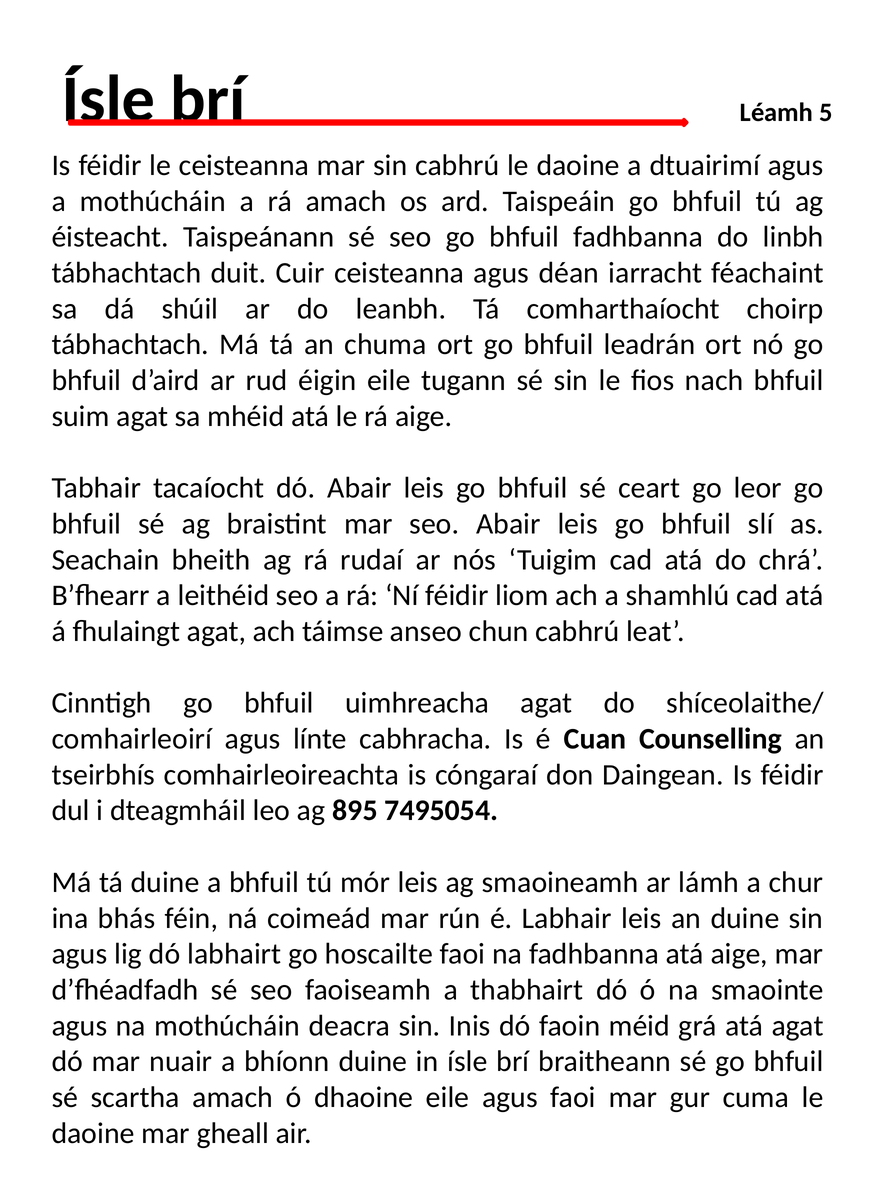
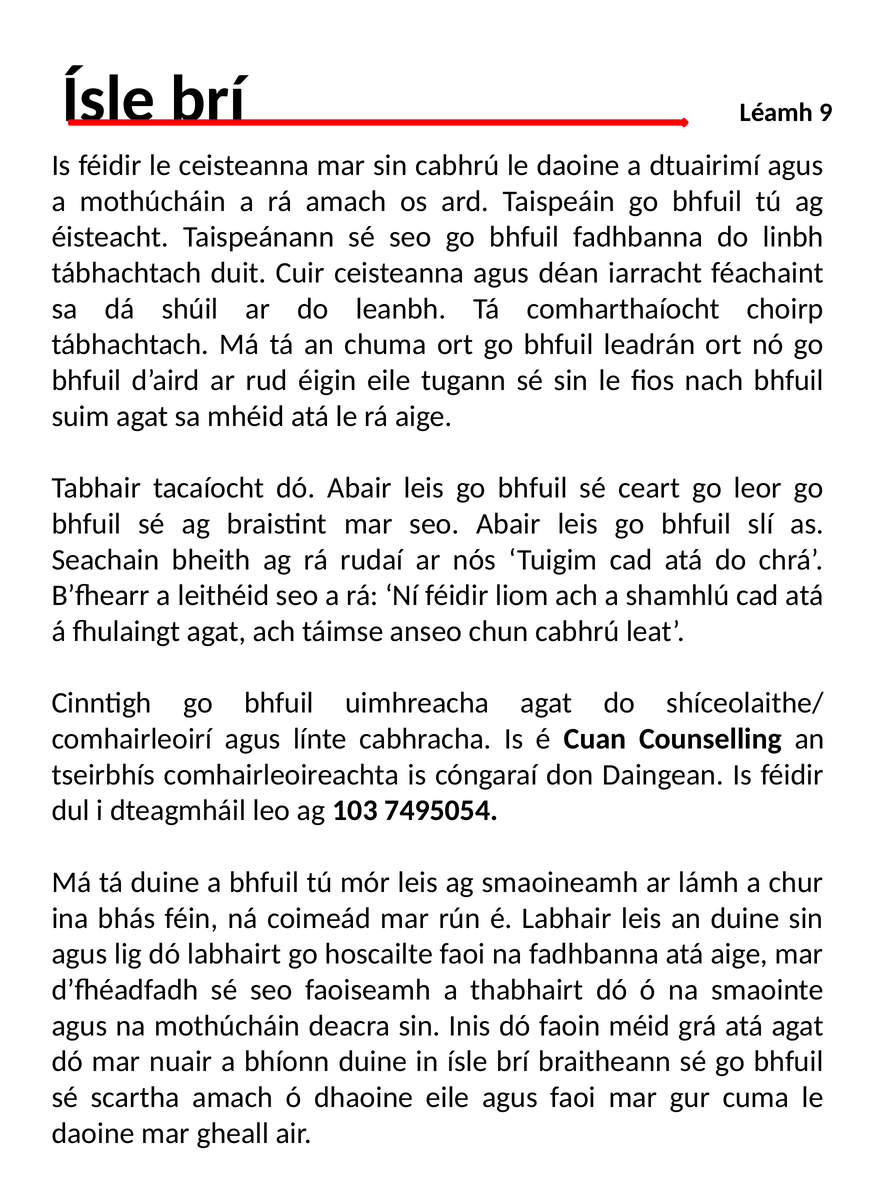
5: 5 -> 9 (826, 112)
895: 895 -> 103 (355, 810)
